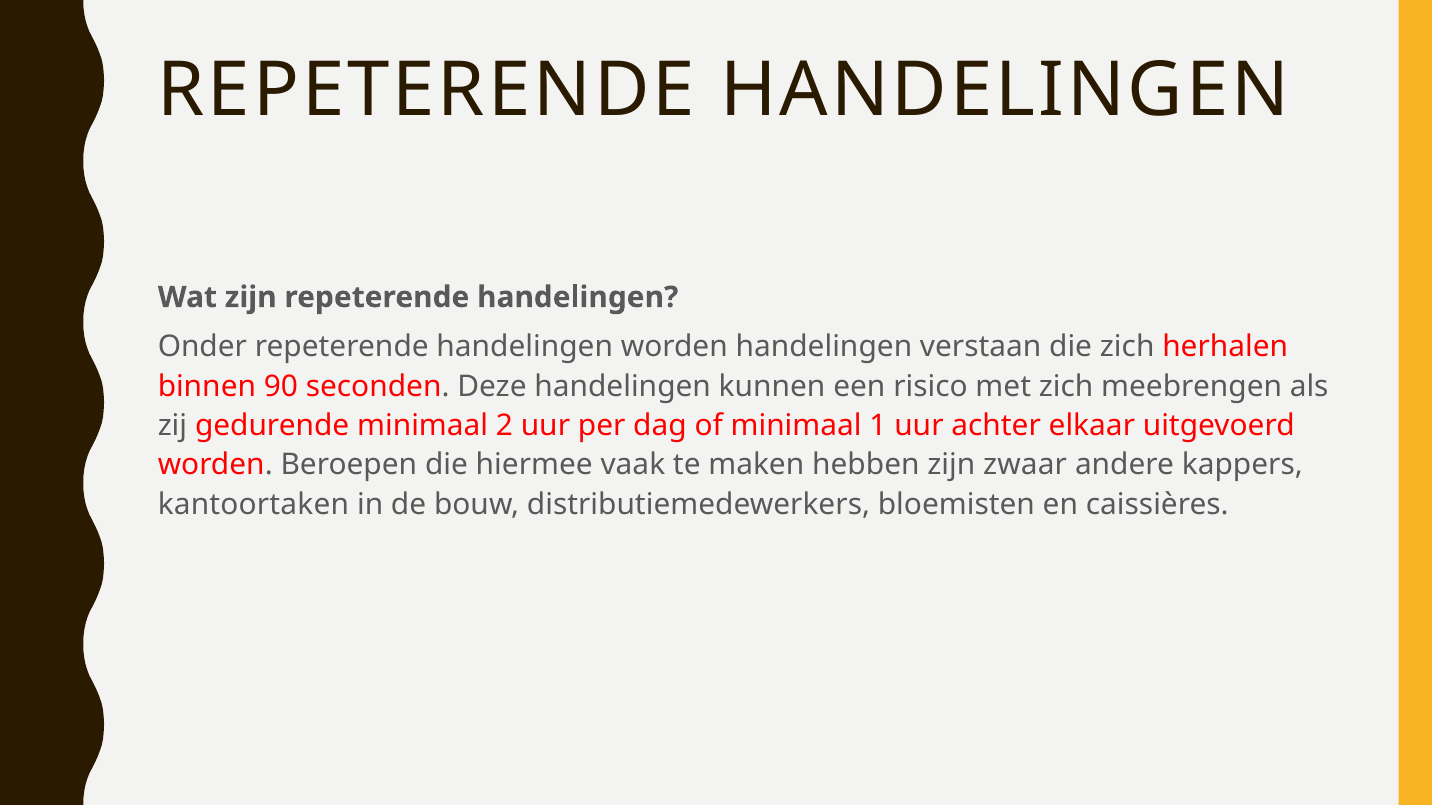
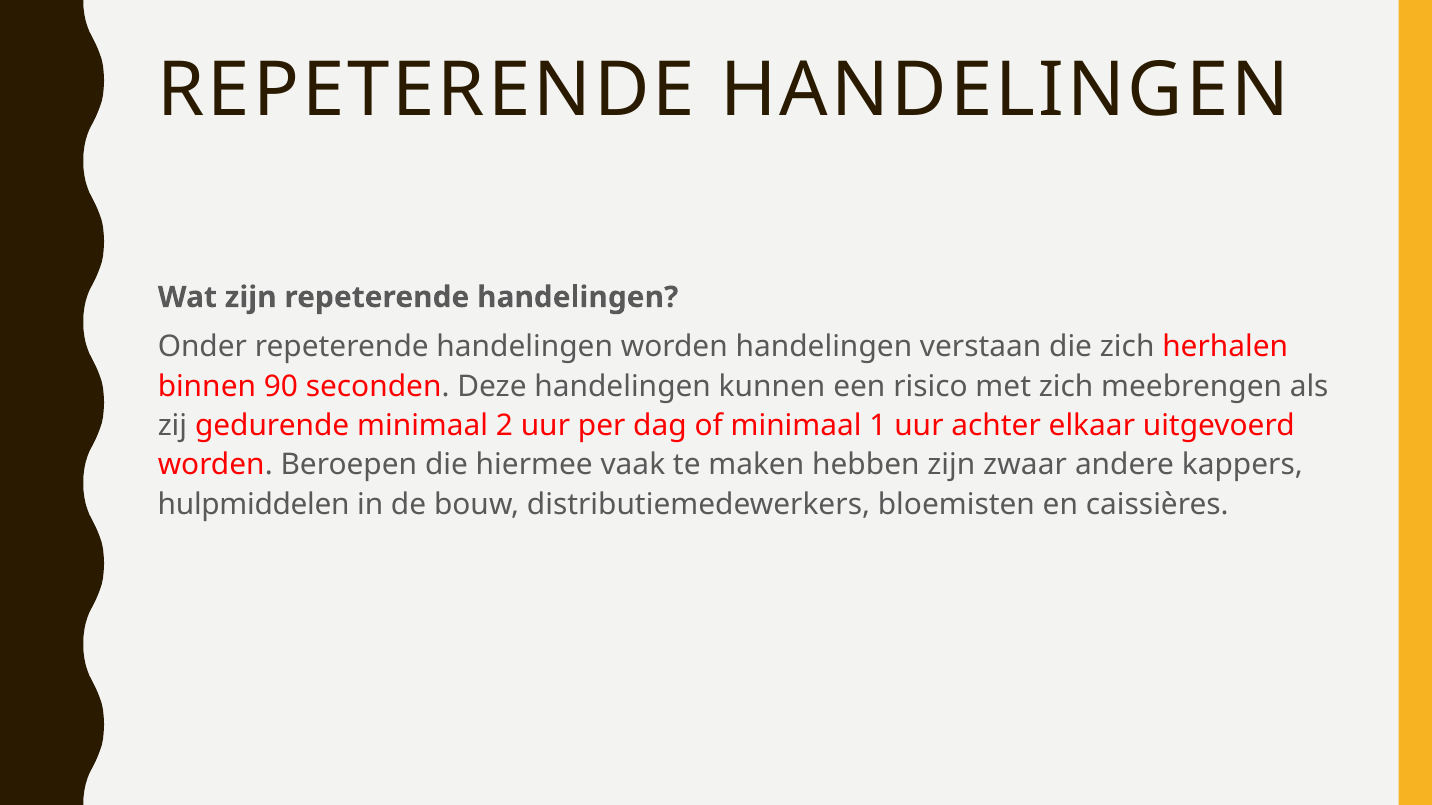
kantoortaken: kantoortaken -> hulpmiddelen (254, 505)
